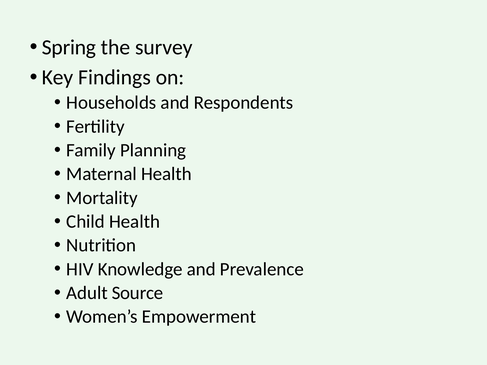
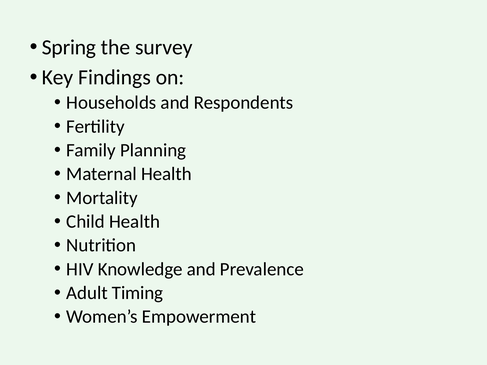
Source: Source -> Timing (138, 293)
